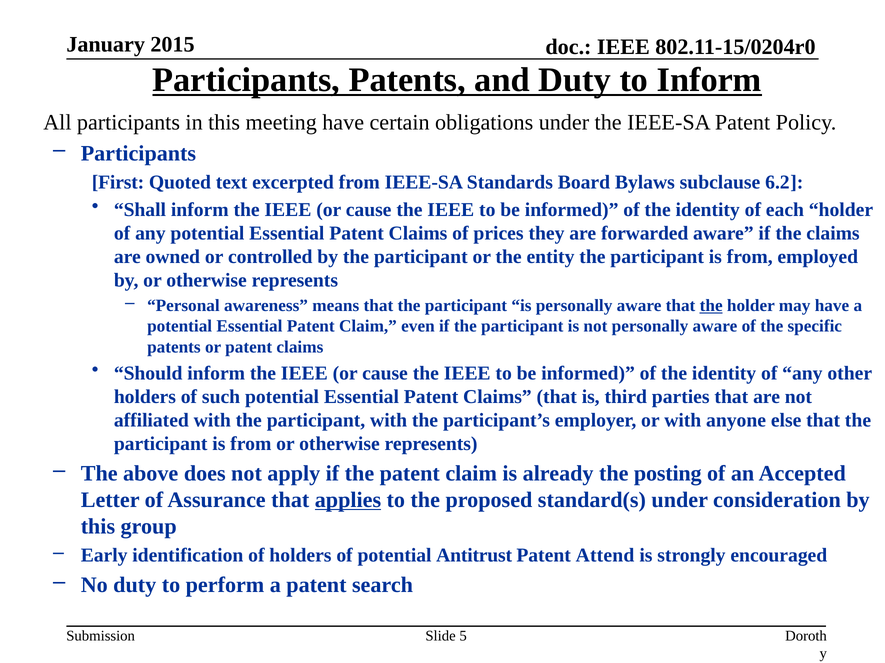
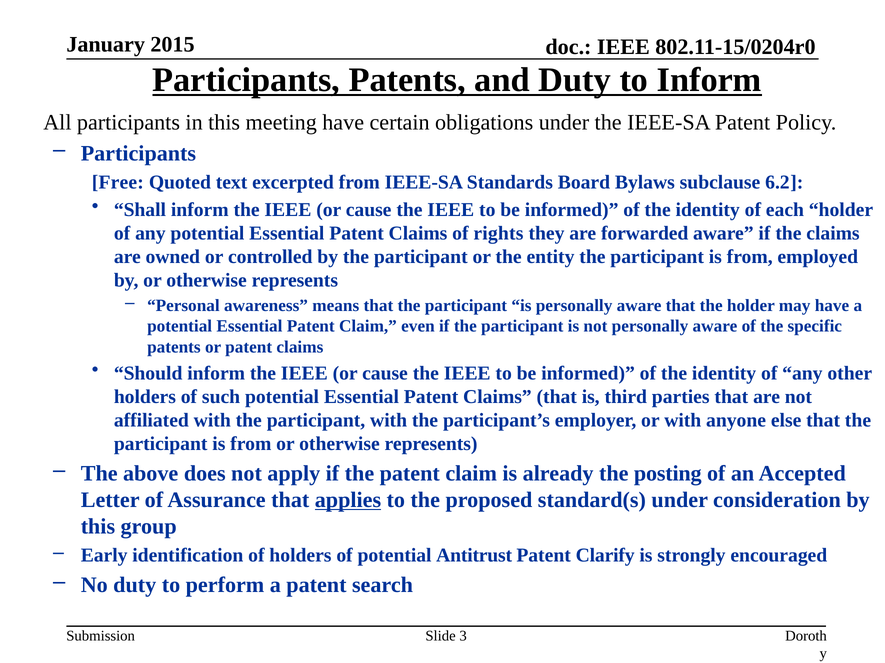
First: First -> Free (118, 182)
prices: prices -> rights (498, 233)
the underline: present -> none (711, 306)
Attend: Attend -> Clarify (605, 556)
5: 5 -> 3 (463, 637)
